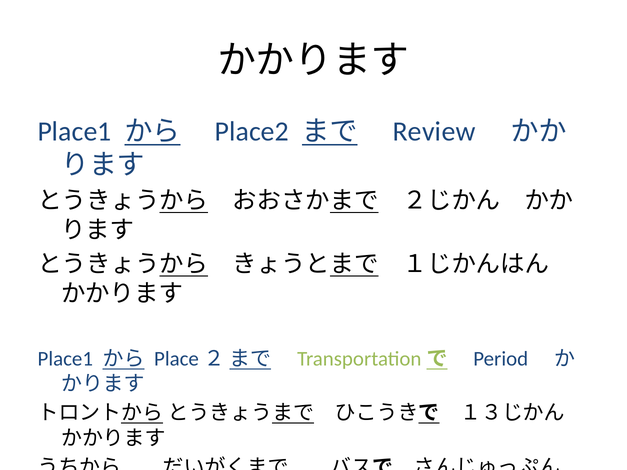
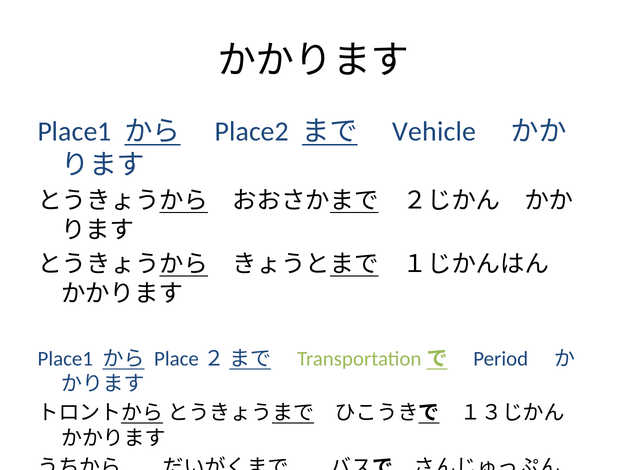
Review: Review -> Vehicle (434, 132)
